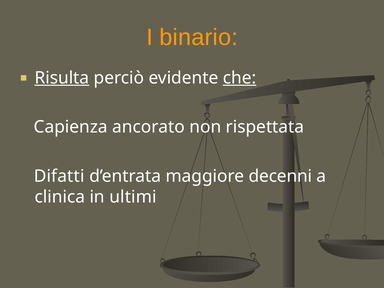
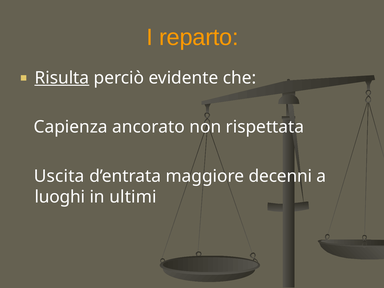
binario: binario -> reparto (199, 37)
che underline: present -> none (240, 78)
Difatti: Difatti -> Uscita (59, 176)
clinica: clinica -> luoghi (60, 197)
